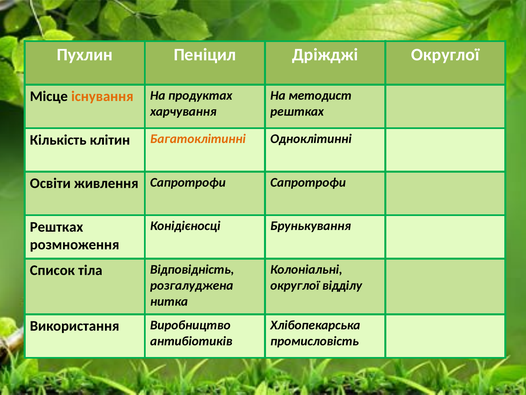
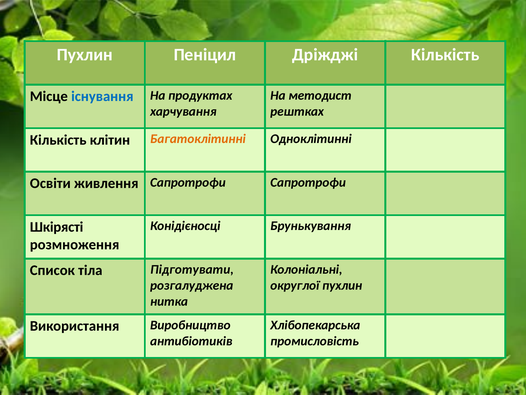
Дріжджі Округлої: Округлої -> Кількість (445, 55)
існування colour: orange -> blue (102, 96)
Рештках: Рештках -> Шкірясті (57, 227)
Відповідність: Відповідність -> Підготувати (192, 269)
округлої відділу: відділу -> пухлин (342, 285)
